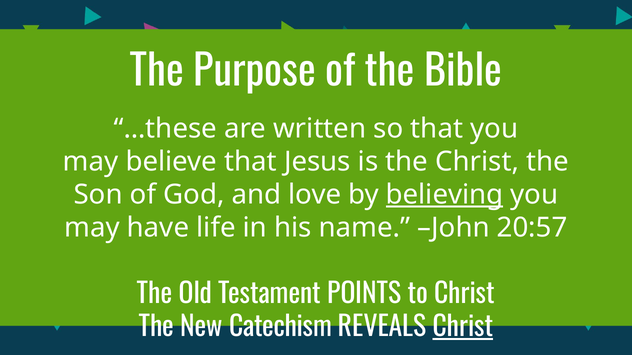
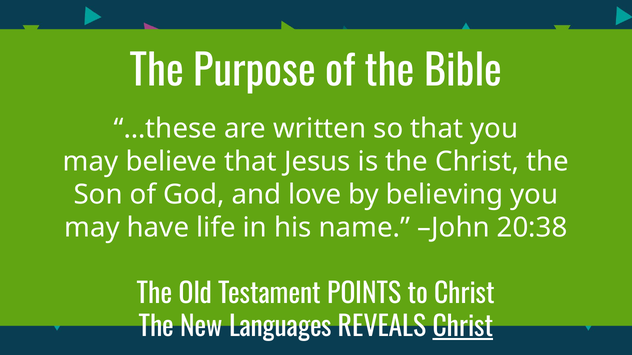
believing underline: present -> none (445, 195)
20:57: 20:57 -> 20:38 (532, 228)
Catechism: Catechism -> Languages (280, 328)
